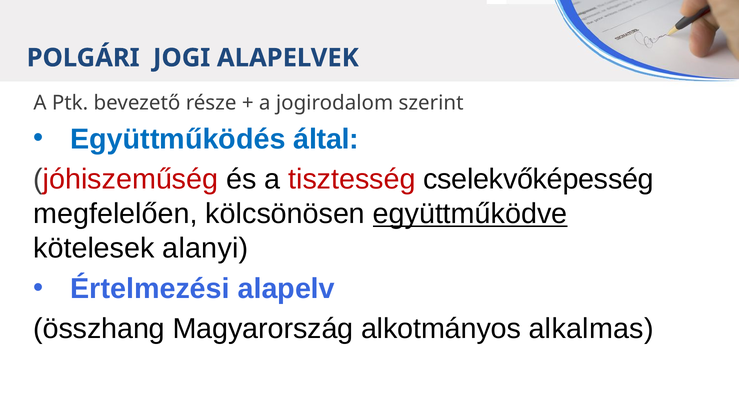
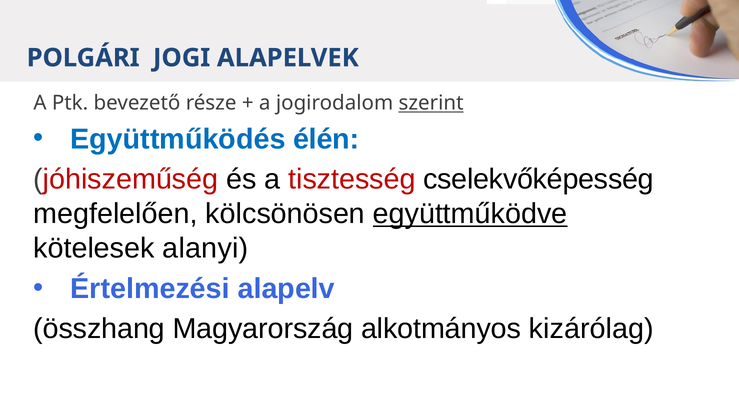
szerint underline: none -> present (431, 103)
által: által -> élén (326, 139)
alkalmas: alkalmas -> kizárólag (591, 329)
